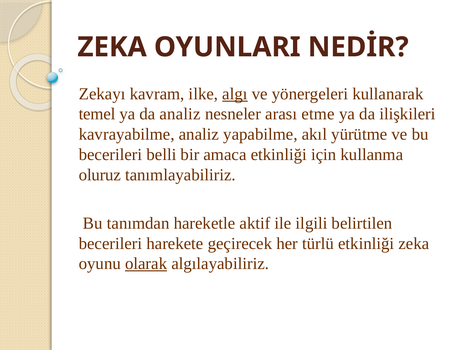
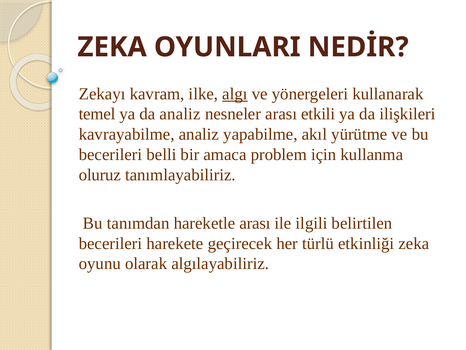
etme: etme -> etkili (318, 114)
amaca etkinliği: etkinliği -> problem (279, 154)
hareketle aktif: aktif -> arası (255, 223)
olarak underline: present -> none (146, 263)
